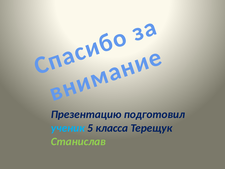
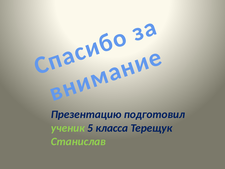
ученик colour: light blue -> light green (68, 128)
